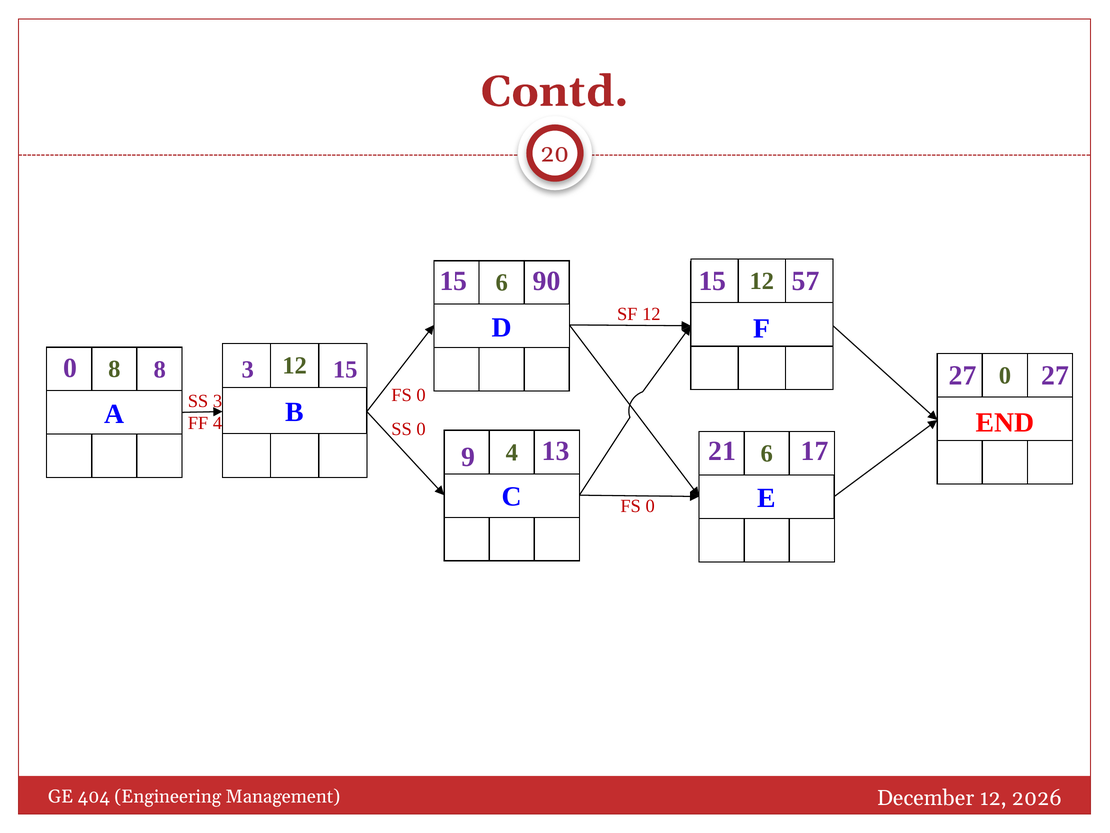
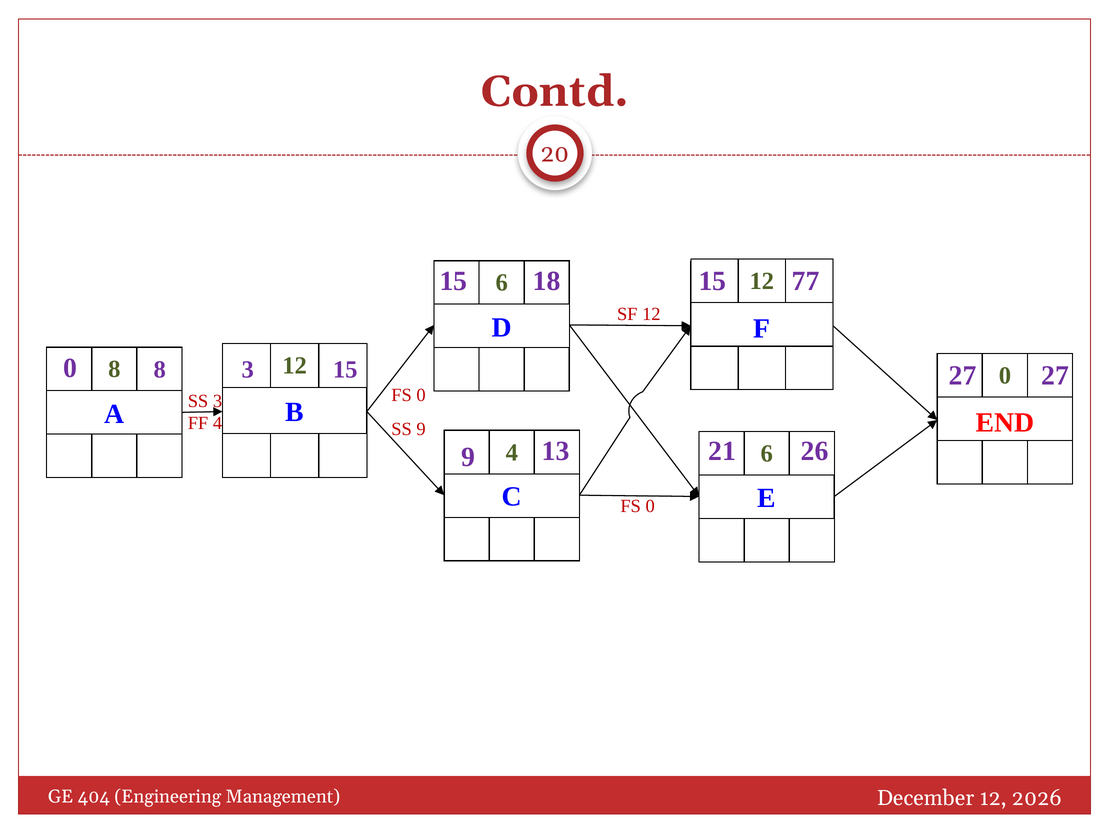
90: 90 -> 18 (547, 281)
57: 57 -> 77 (806, 281)
SS 0: 0 -> 9 (421, 429)
17: 17 -> 26 (815, 451)
